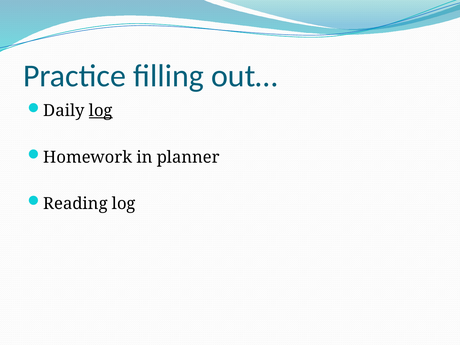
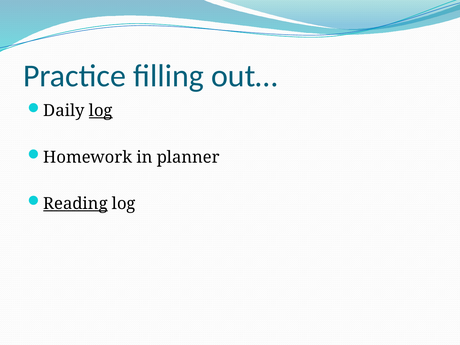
Reading underline: none -> present (75, 204)
